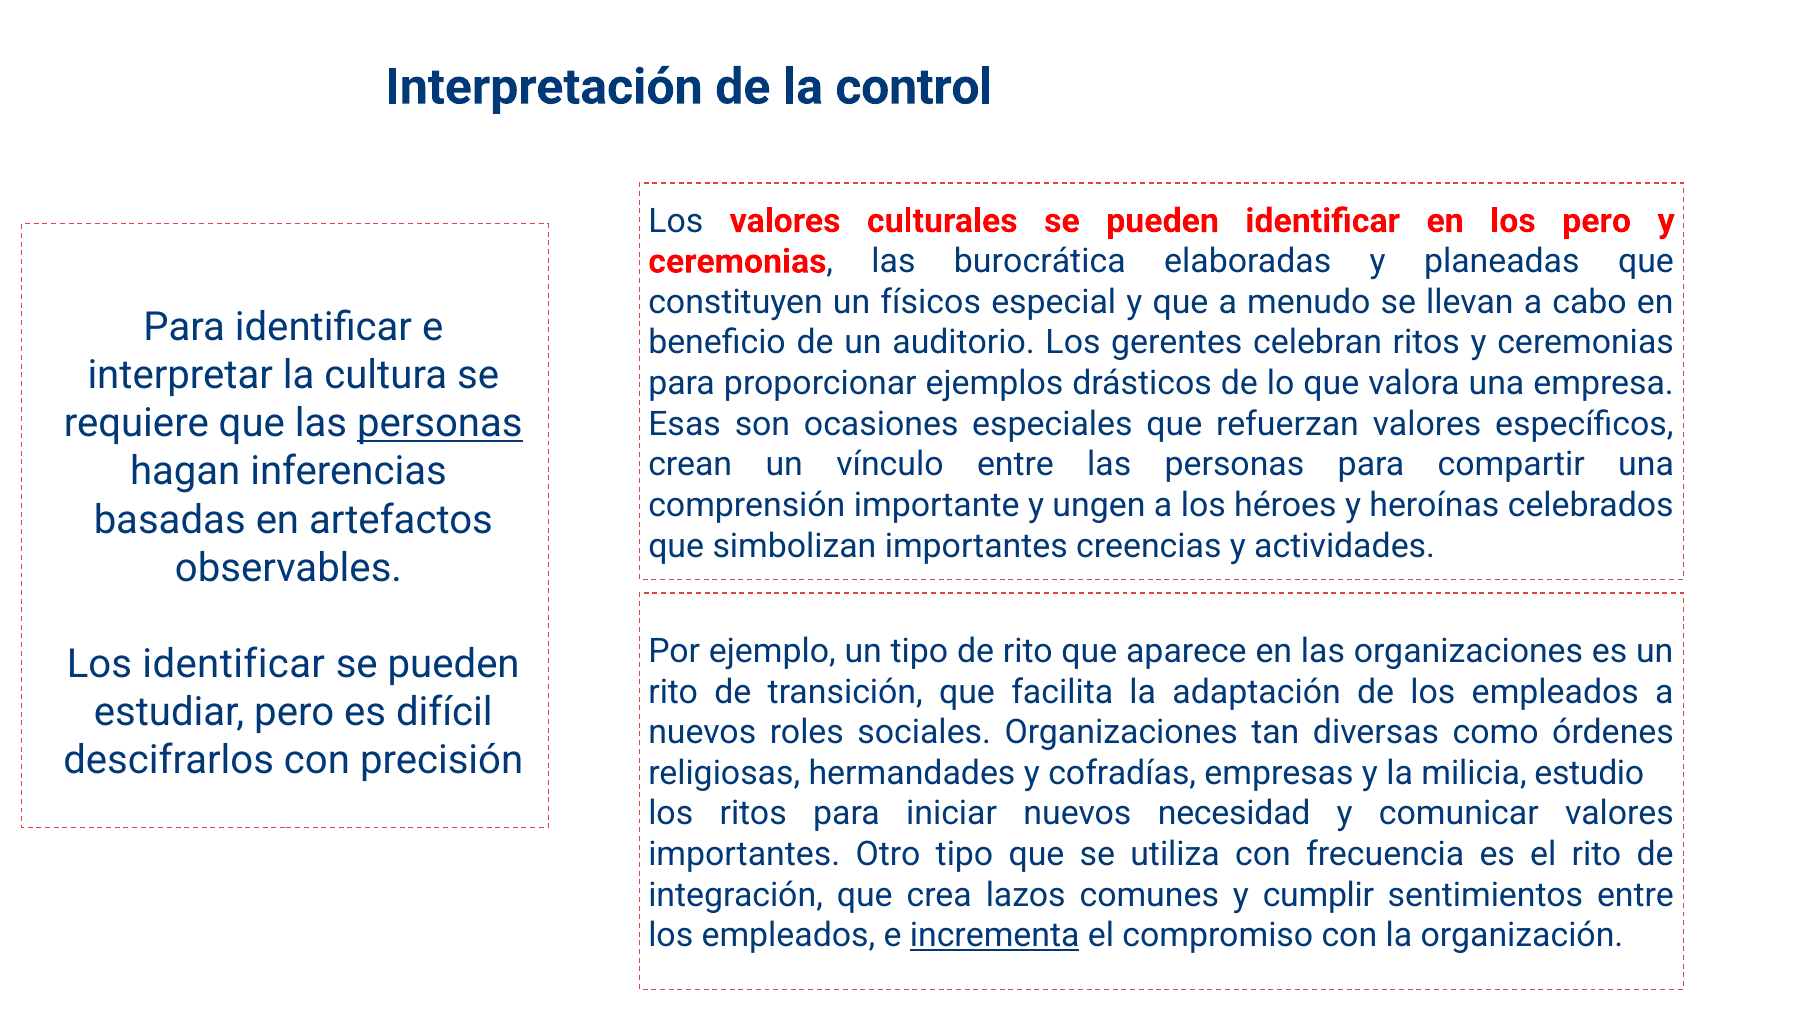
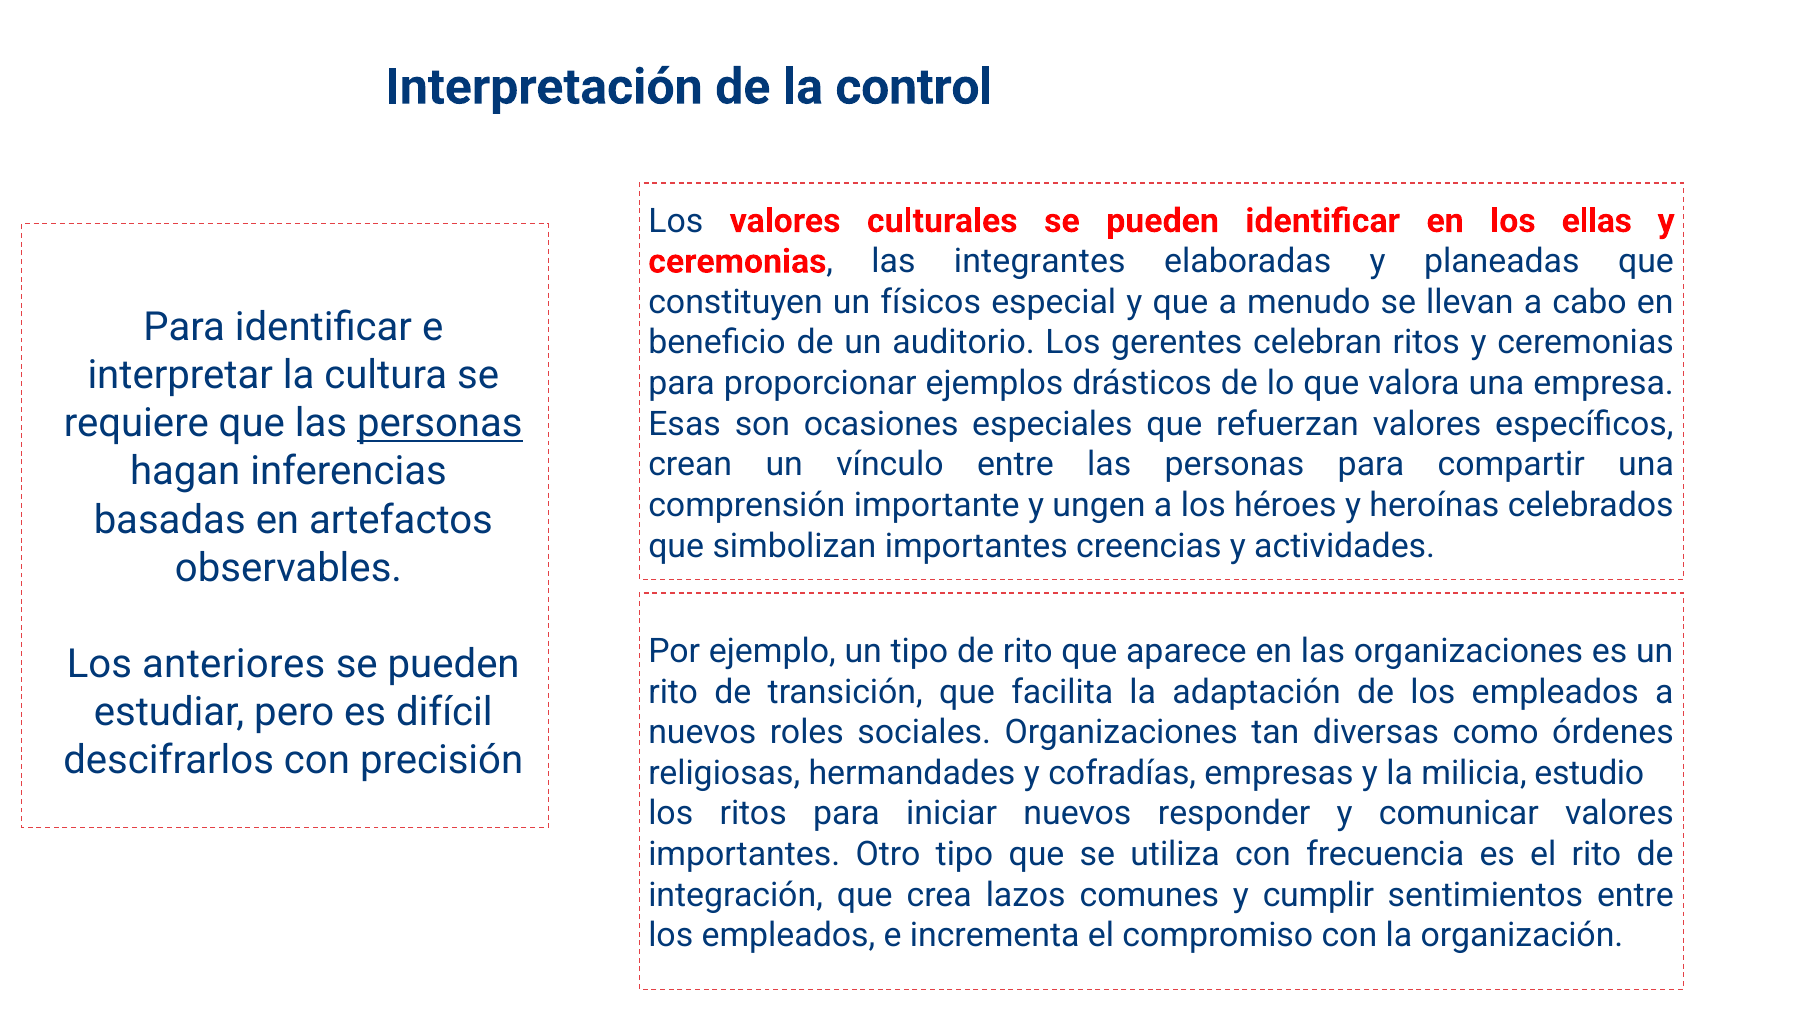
los pero: pero -> ellas (1597, 221)
burocrática: burocrática -> integrantes (1040, 262)
Los identificar: identificar -> anteriores (234, 664)
necesidad: necesidad -> responder (1234, 814)
incrementa underline: present -> none (995, 936)
